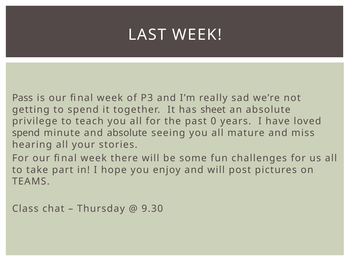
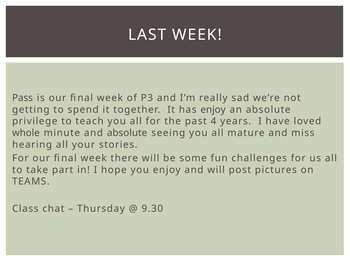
has sheet: sheet -> enjoy (213, 110)
0: 0 -> 4 (213, 122)
spend: spend -> whole (26, 133)
